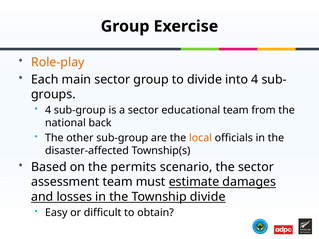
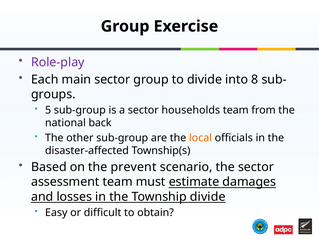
Role-play colour: orange -> purple (58, 62)
into 4: 4 -> 8 (255, 80)
4: 4 -> 5 (48, 110)
educational: educational -> households (191, 110)
permits: permits -> prevent (134, 167)
